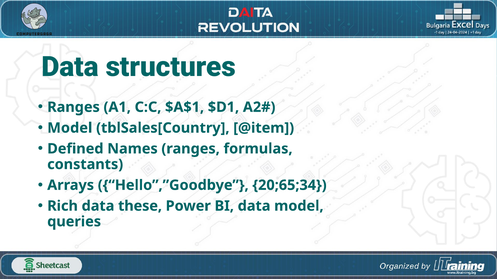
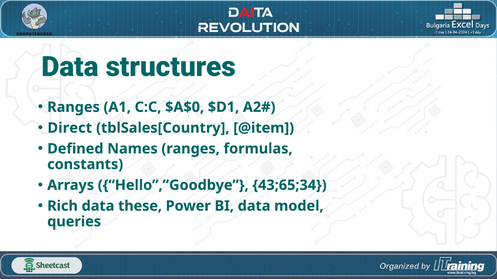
$A$1: $A$1 -> $A$0 (185, 107)
Model: Model -> Direct (70, 128)
20;65;34: 20;65;34 -> 43;65;34 (290, 186)
